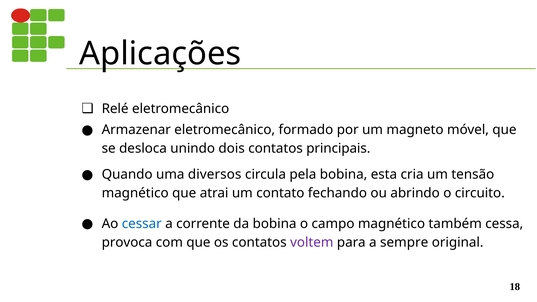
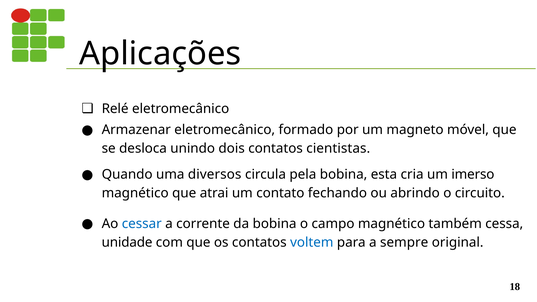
principais: principais -> cientistas (338, 148)
tensão: tensão -> imerso (473, 175)
provoca: provoca -> unidade (127, 242)
voltem colour: purple -> blue (312, 242)
